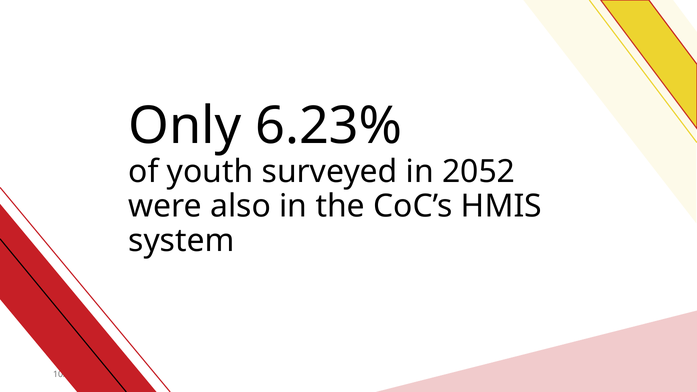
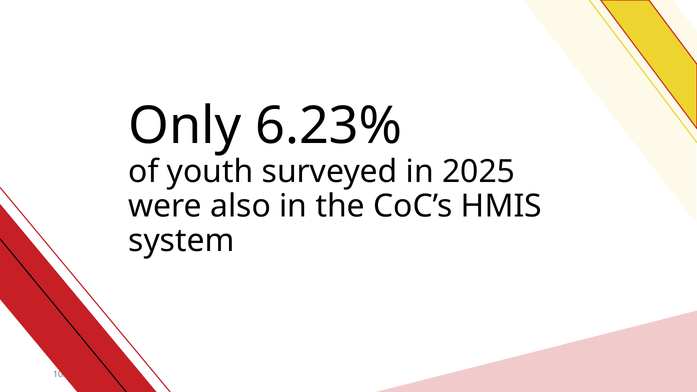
2052: 2052 -> 2025 (479, 172)
